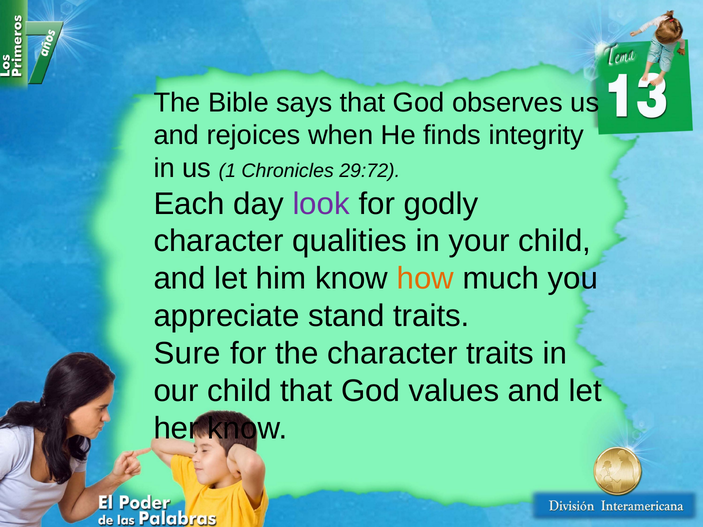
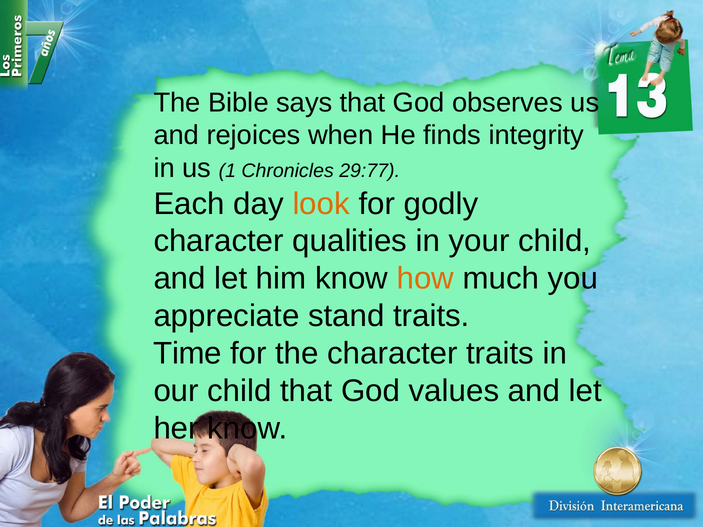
29:72: 29:72 -> 29:77 (370, 171)
look colour: purple -> orange (321, 204)
Sure: Sure -> Time (188, 354)
